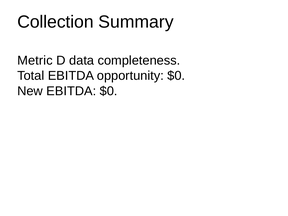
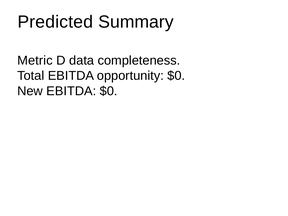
Collection: Collection -> Predicted (55, 22)
